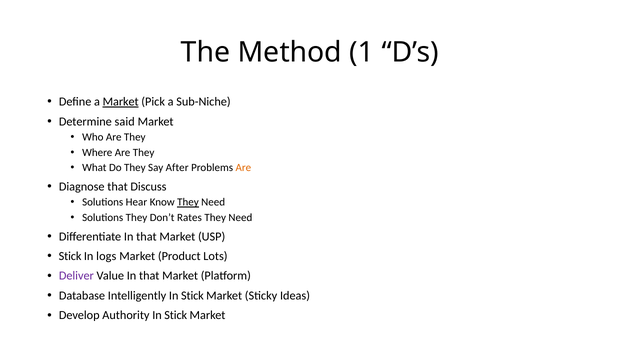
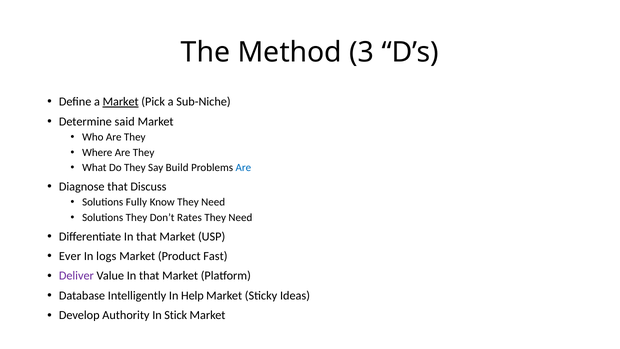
1: 1 -> 3 (362, 52)
After: After -> Build (177, 167)
Are colour: orange -> blue (243, 167)
Hear: Hear -> Fully (136, 202)
They underline: present -> none (188, 202)
Stick: Stick -> Ever (70, 256)
Lots: Lots -> Fast (215, 256)
Intelligently In Stick: Stick -> Help (192, 295)
